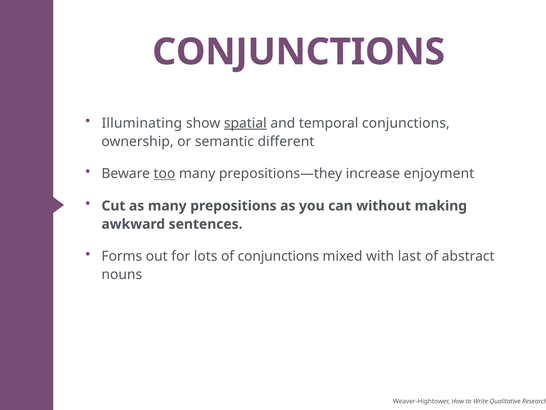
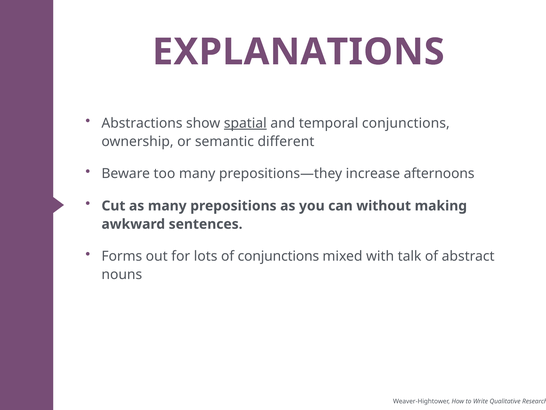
CONJUNCTIONS: CONJUNCTIONS -> EXPLANATIONS (298, 52)
Illuminating: Illuminating -> Abstractions (142, 123)
too underline: present -> none (164, 173)
enjoyment: enjoyment -> afternoons (439, 173)
last: last -> talk (410, 256)
